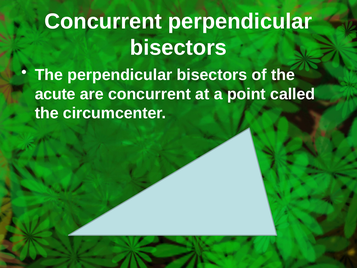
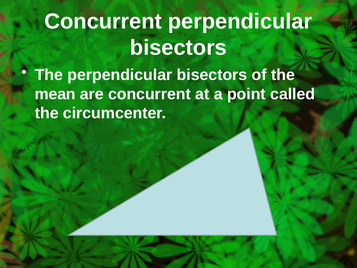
acute: acute -> mean (55, 94)
